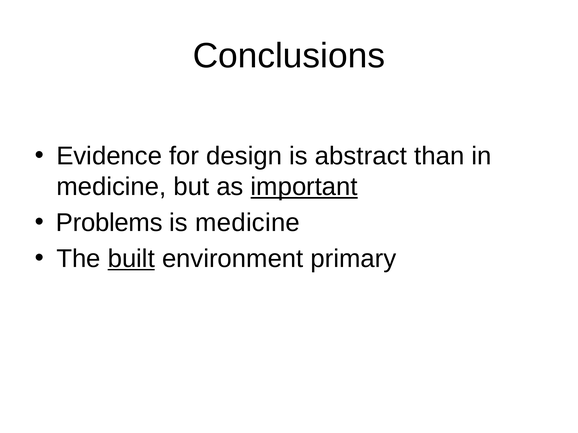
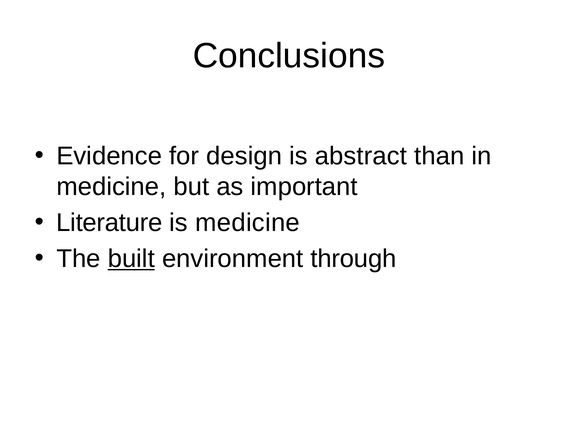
important underline: present -> none (304, 187)
Problems: Problems -> Literature (109, 223)
primary: primary -> through (353, 259)
